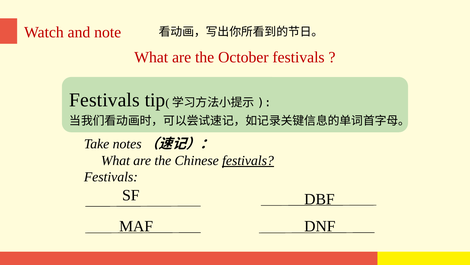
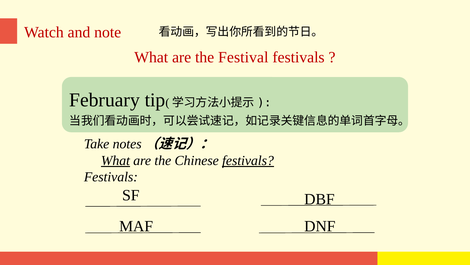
October: October -> Festival (243, 57)
Festivals: Festivals -> February (105, 100)
What underline: none -> present (115, 160)
